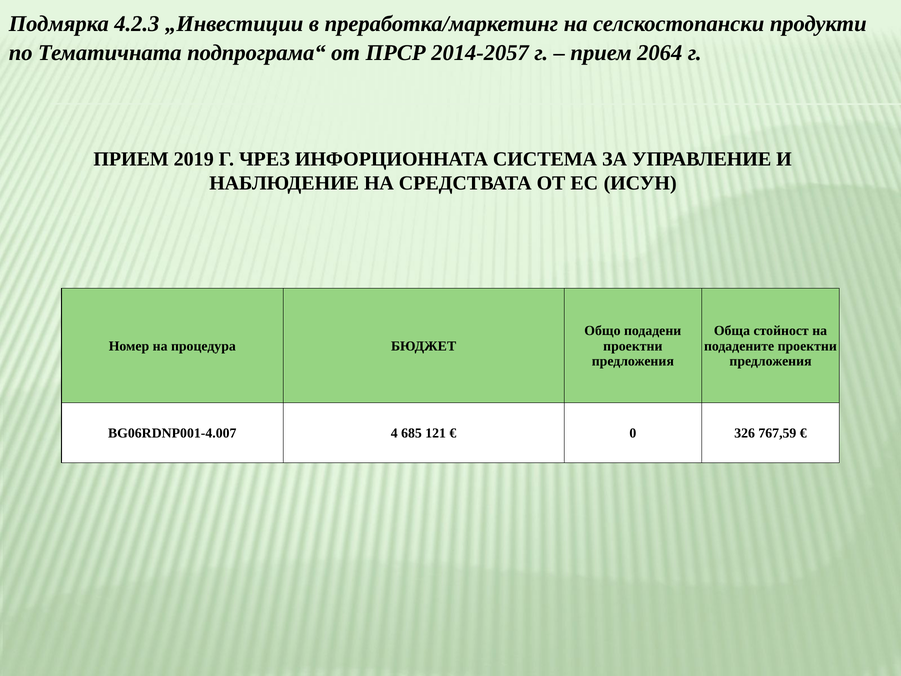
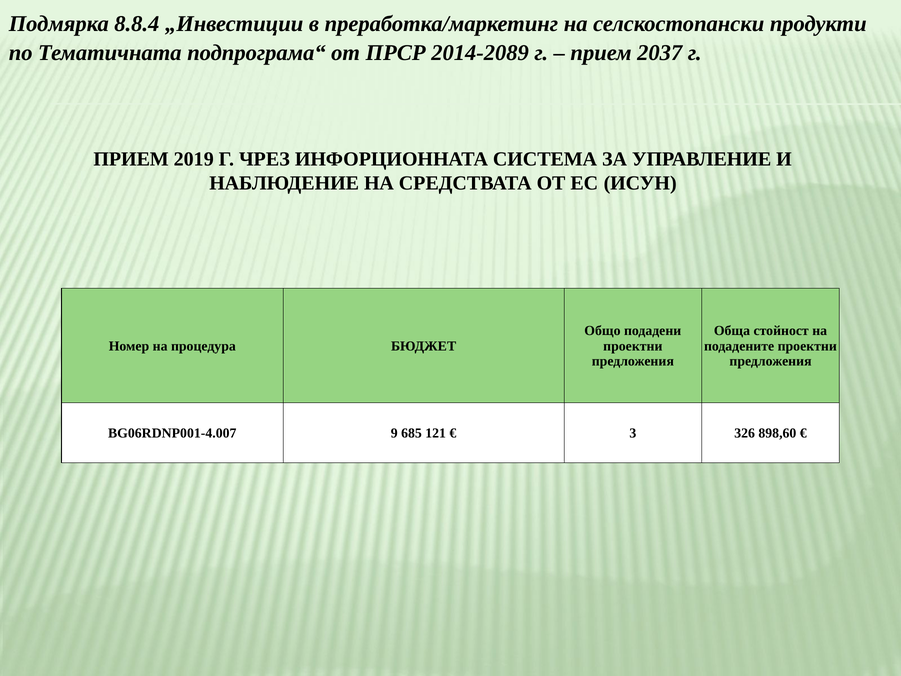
4.2.3: 4.2.3 -> 8.8.4 (137, 24)
2014-2057: 2014-2057 -> 2014-2089 (480, 53)
2064: 2064 -> 2037 (660, 53)
4: 4 -> 9 (394, 433)
0: 0 -> 3 (633, 433)
767,59: 767,59 -> 898,60 (777, 433)
